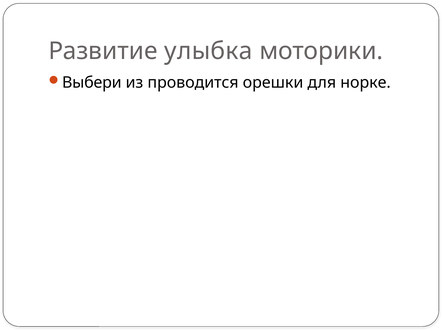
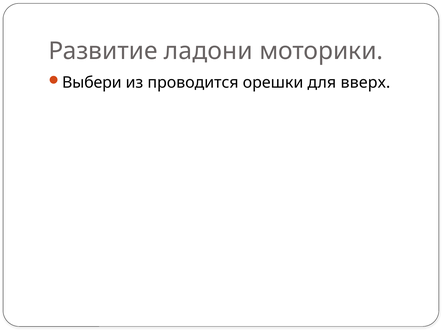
улыбка: улыбка -> ладони (208, 51)
норке: норке -> вверх (365, 83)
